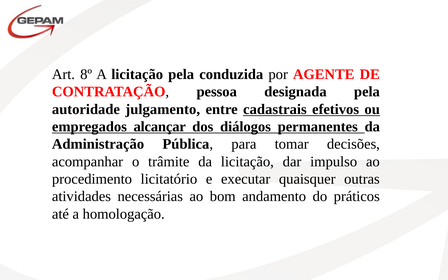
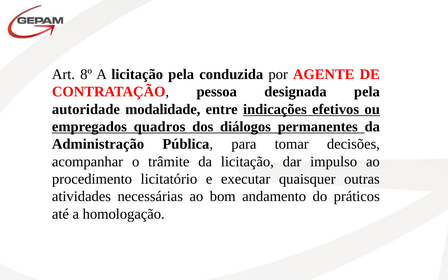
julgamento: julgamento -> modalidade (163, 109)
cadastrais: cadastrais -> indicações (275, 109)
alcançar: alcançar -> quadros (160, 127)
